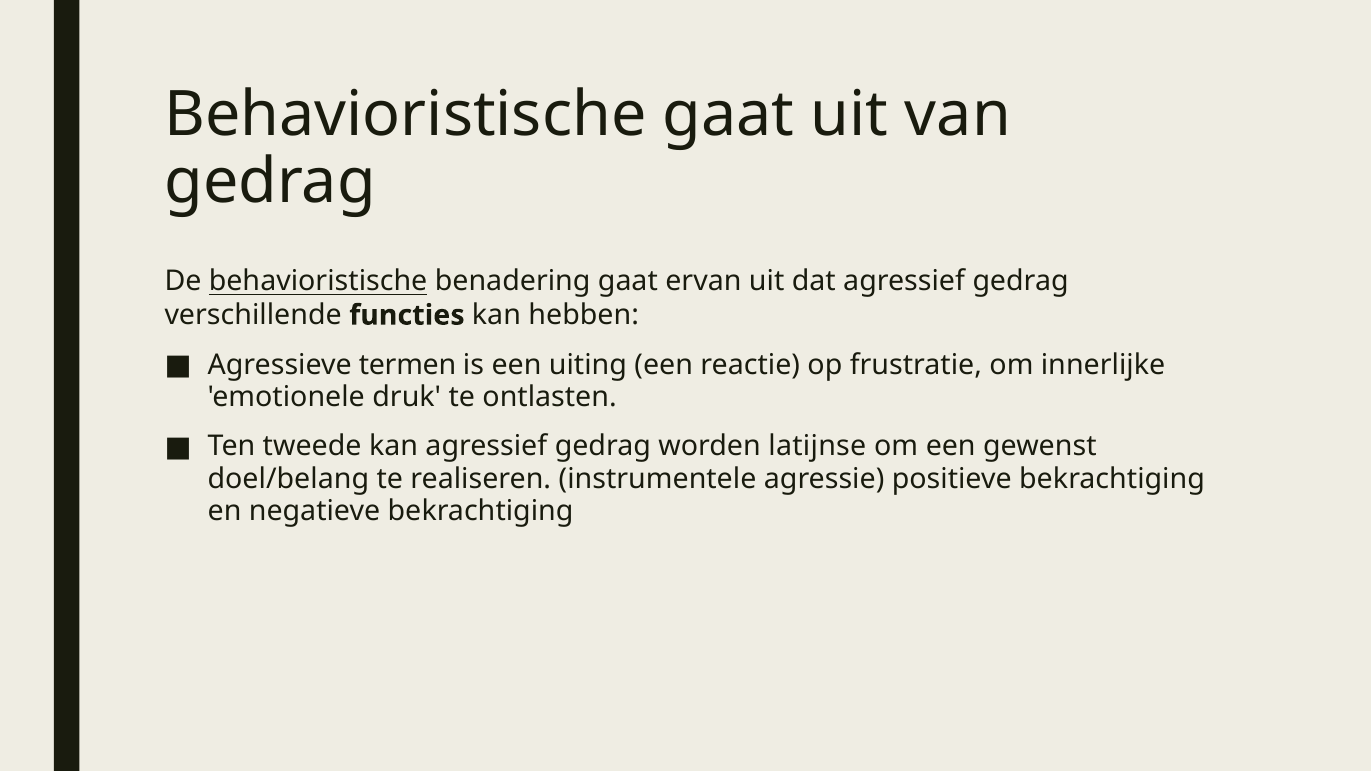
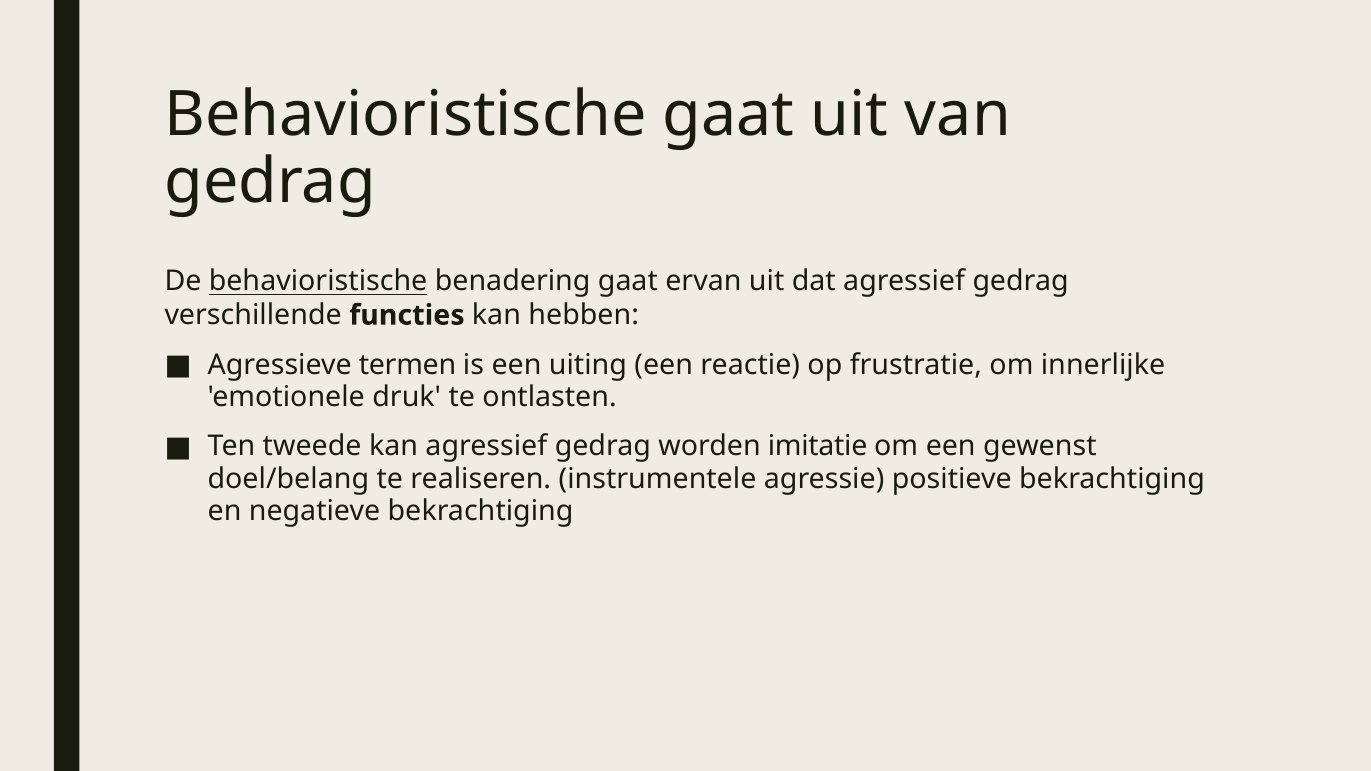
latijnse: latijnse -> imitatie (818, 446)
